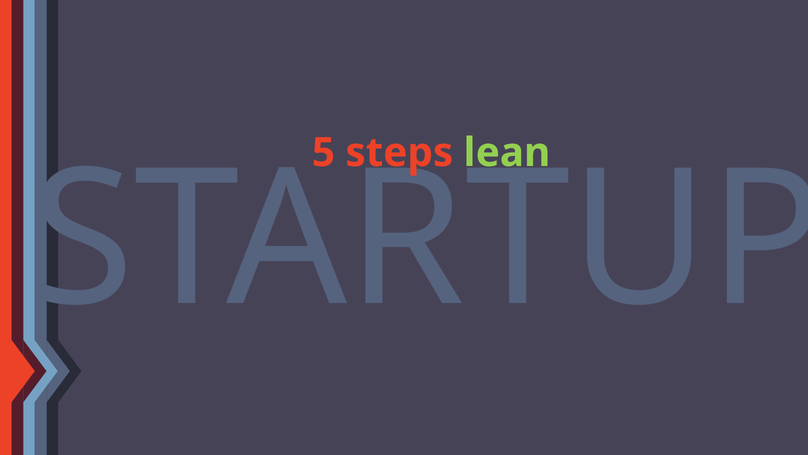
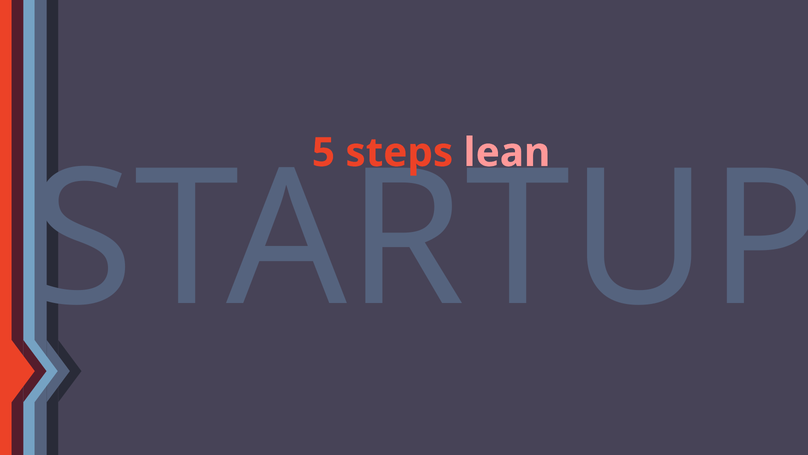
lean colour: light green -> pink (507, 153)
